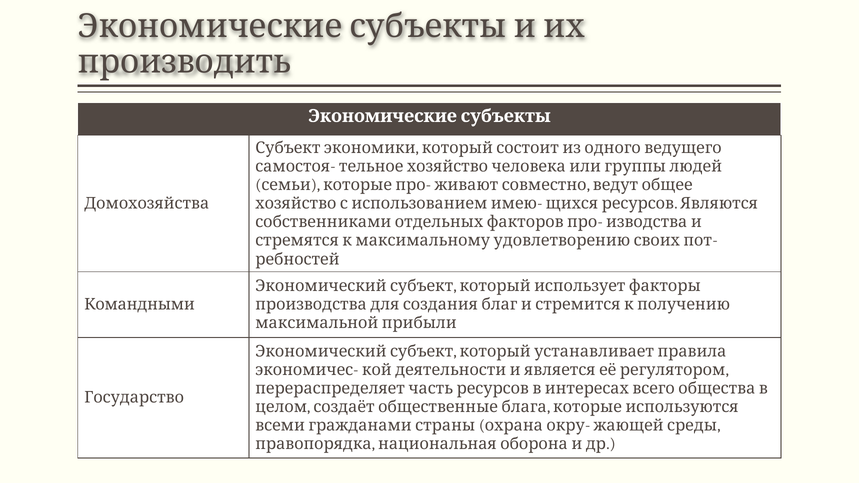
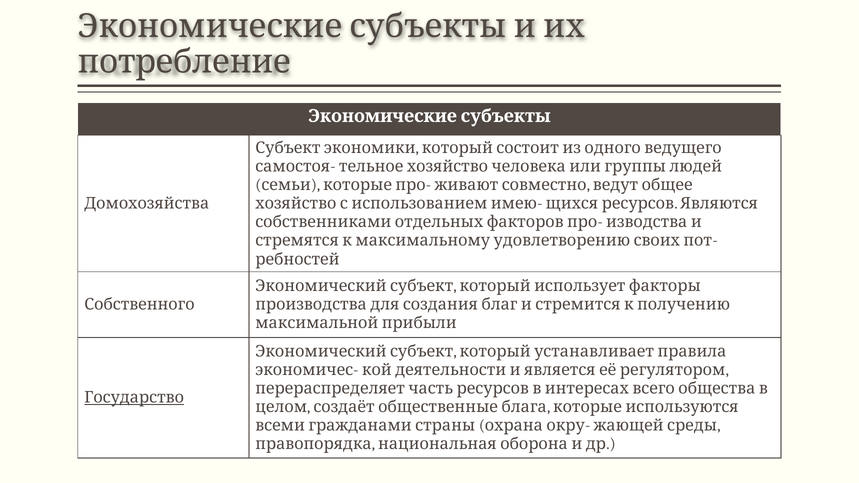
производить: производить -> потребление (184, 62)
Командными: Командными -> Собственного (139, 305)
Государство underline: none -> present (134, 398)
